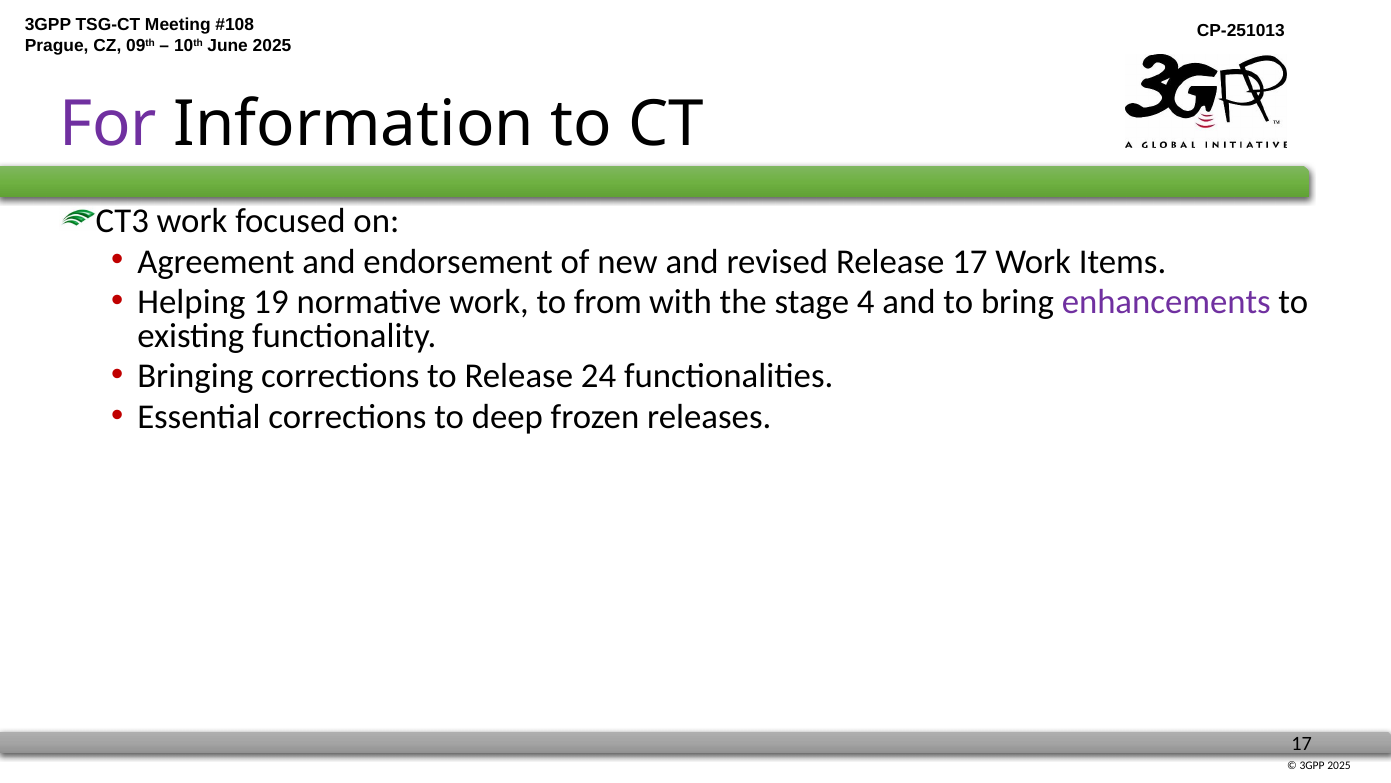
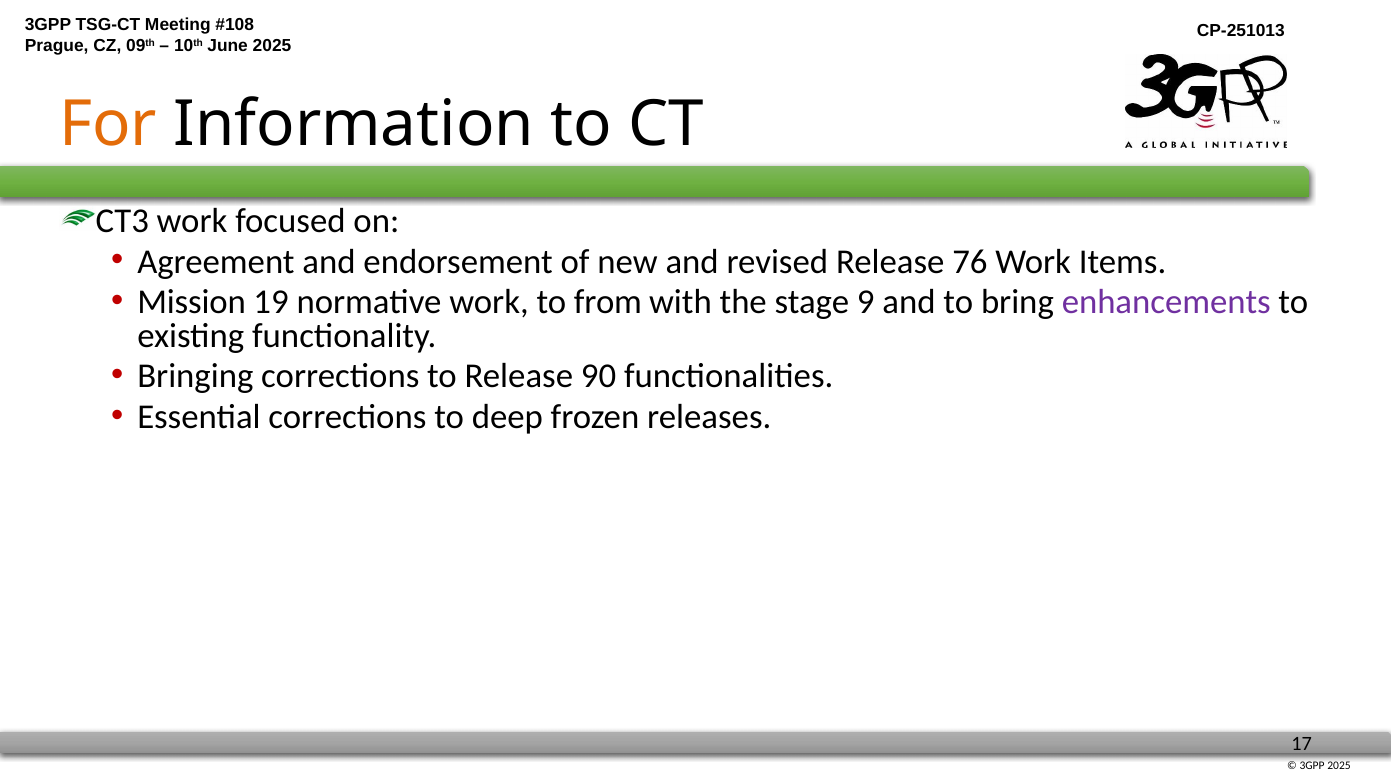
For colour: purple -> orange (108, 124)
Release 17: 17 -> 76 (970, 261)
Helping: Helping -> Mission (192, 302)
4: 4 -> 9 (866, 302)
24: 24 -> 90 (599, 376)
